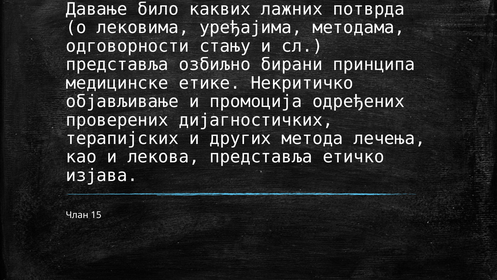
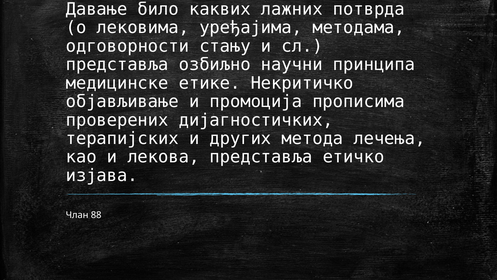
бирани: бирани -> научни (292, 64)
одређених: одређених -> прописима (359, 101)
15: 15 -> 88 (96, 215)
